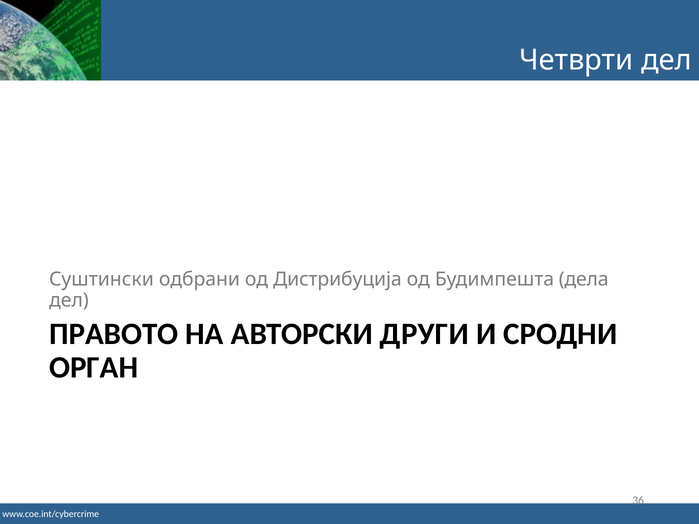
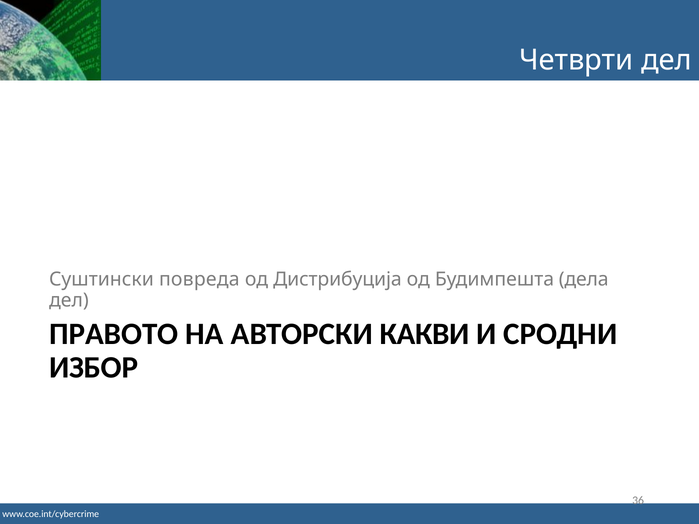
одбрани: одбрани -> повреда (199, 280)
ДРУГИ: ДРУГИ -> КАКВИ (425, 334)
ОРГАН: ОРГАН -> ИЗБОР (94, 368)
